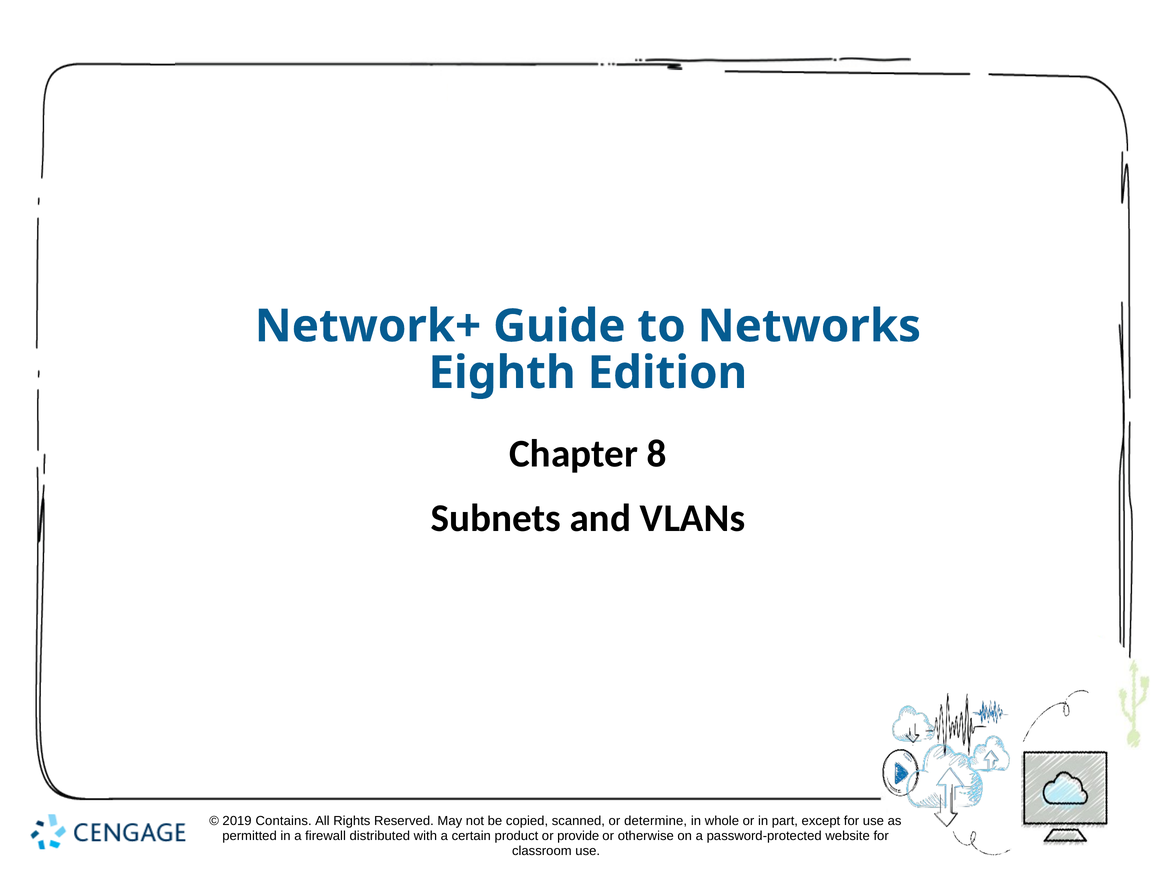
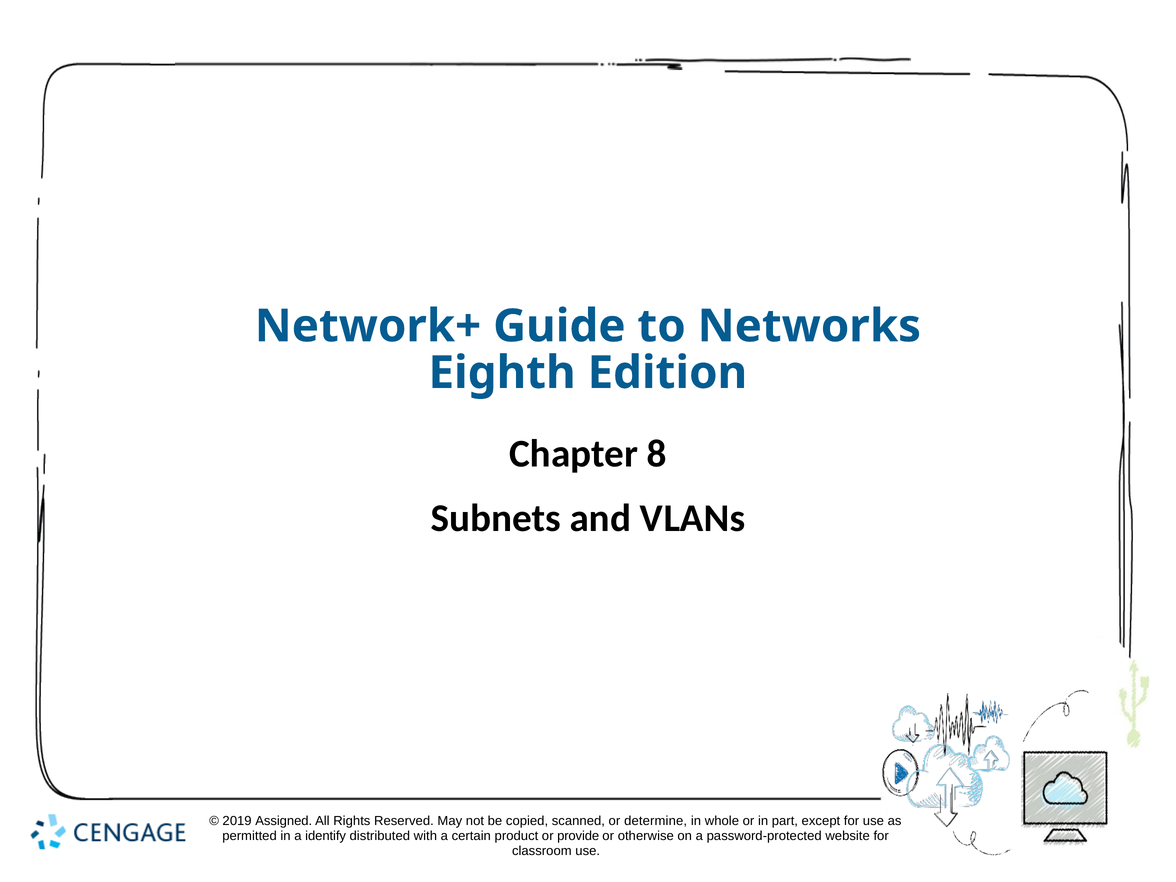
Contains: Contains -> Assigned (284, 821)
firewall: firewall -> identify (326, 836)
